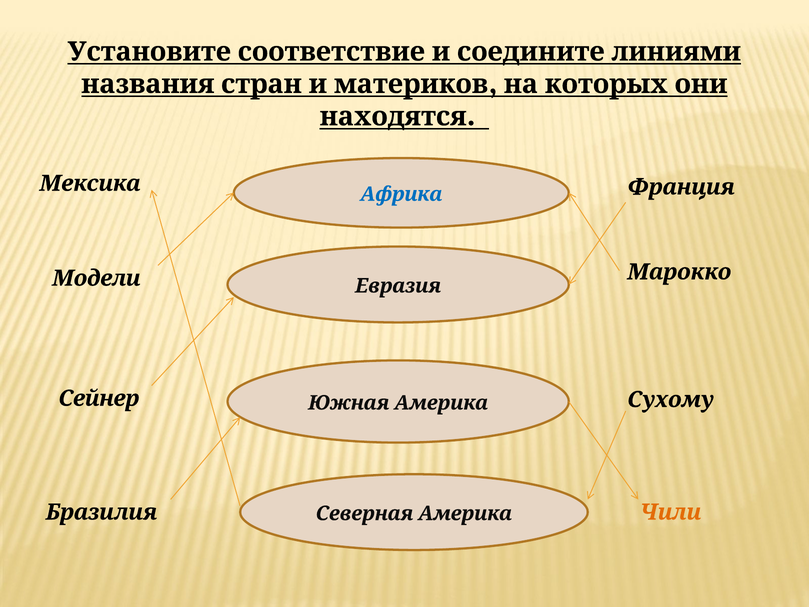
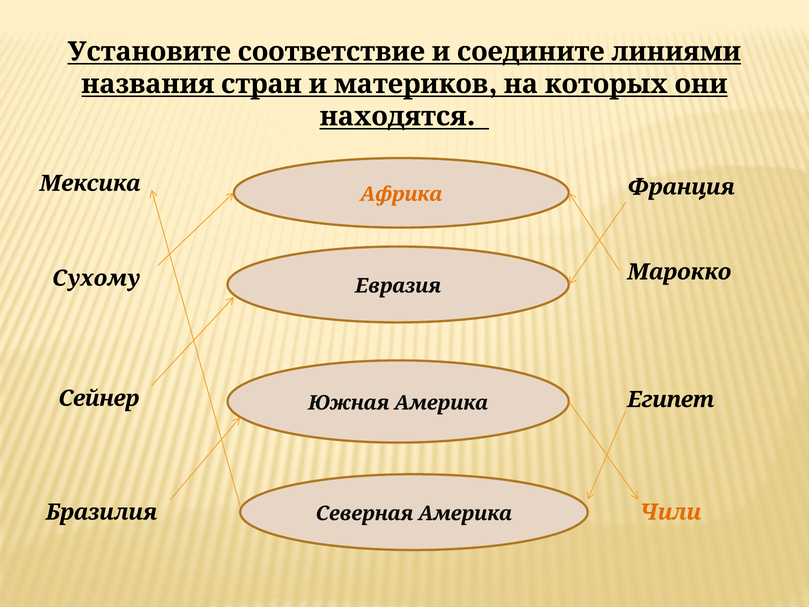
Африка colour: blue -> orange (401, 194)
Модели: Модели -> Сухому (96, 278)
Сухому: Сухому -> Египет (671, 399)
